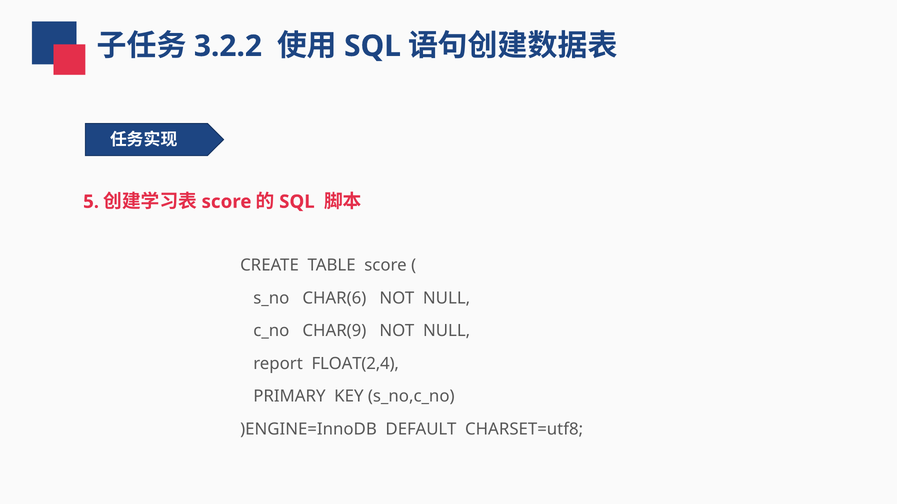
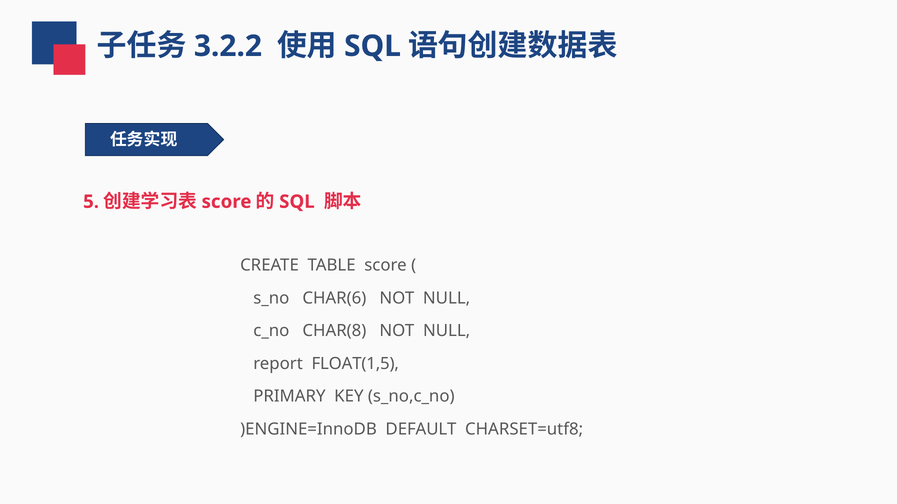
CHAR(9: CHAR(9 -> CHAR(8 (334, 331)
FLOAT(2,4: FLOAT(2,4 -> FLOAT(1,5 (355, 364)
